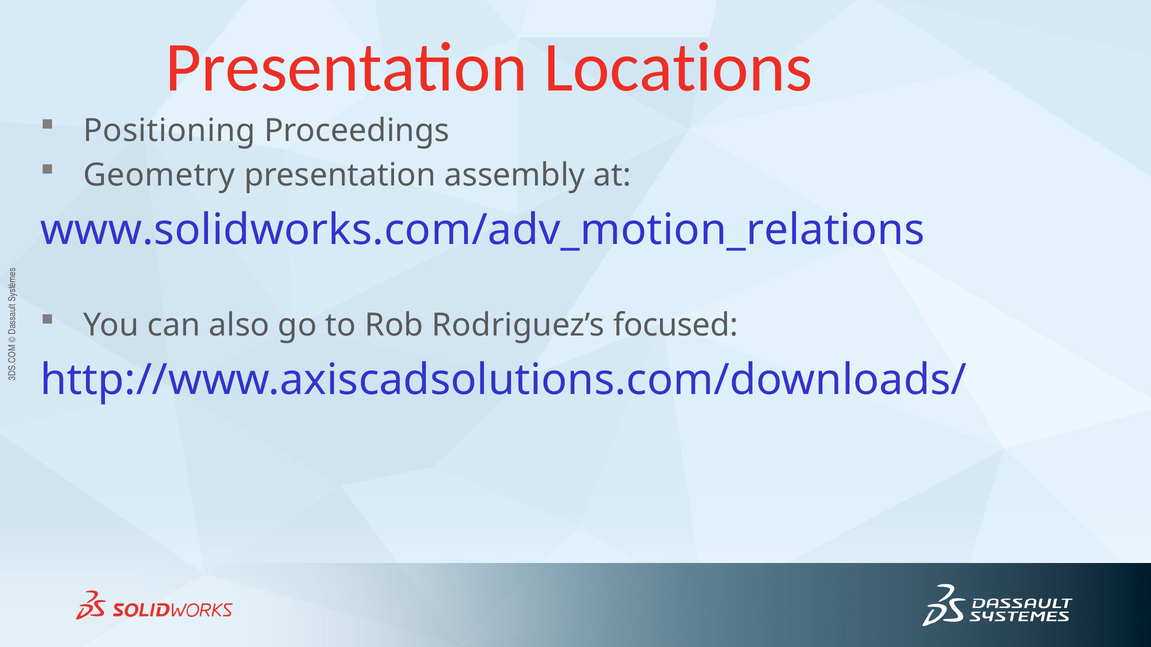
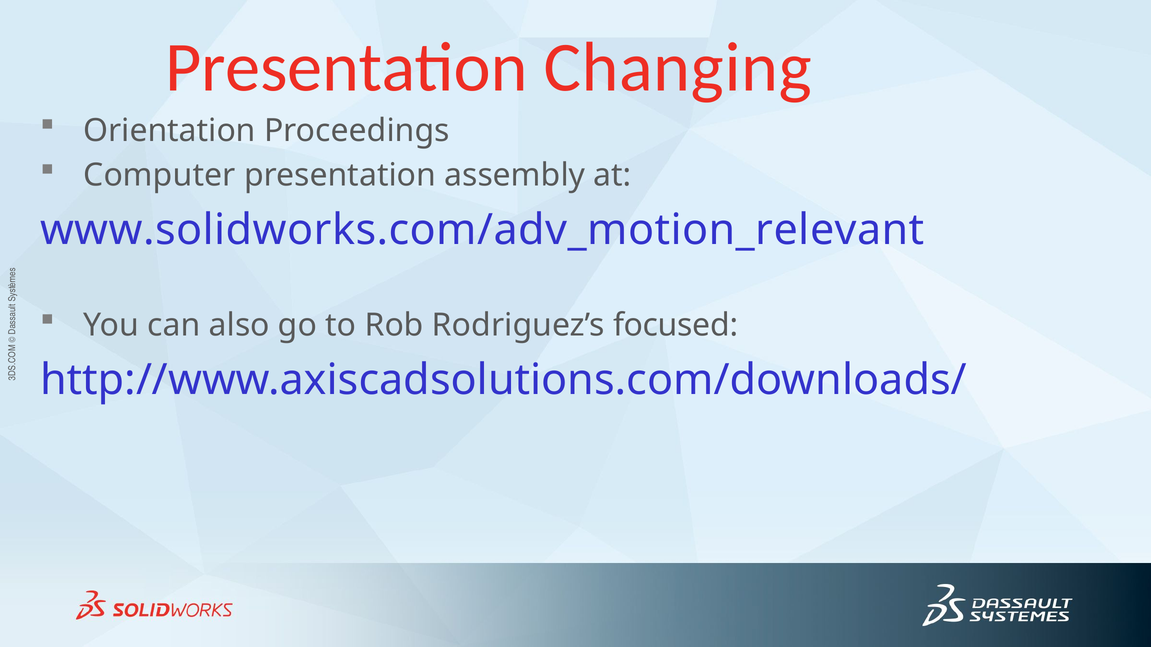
Locations: Locations -> Changing (678, 68)
Positioning: Positioning -> Orientation (169, 131)
Geometry: Geometry -> Computer (159, 175)
www.solidworks.com/adv_motion_relations: www.solidworks.com/adv_motion_relations -> www.solidworks.com/adv_motion_relevant (482, 230)
